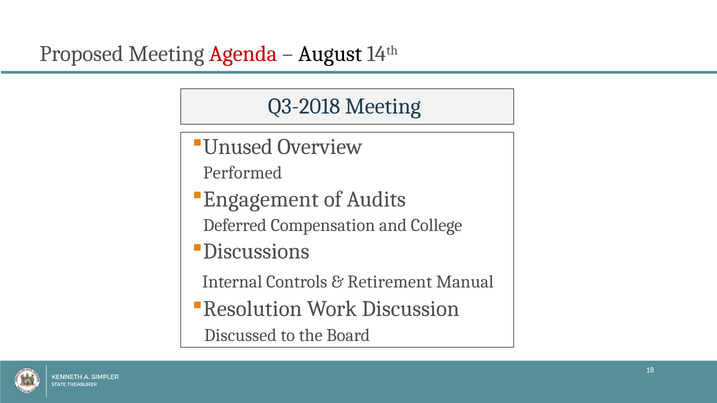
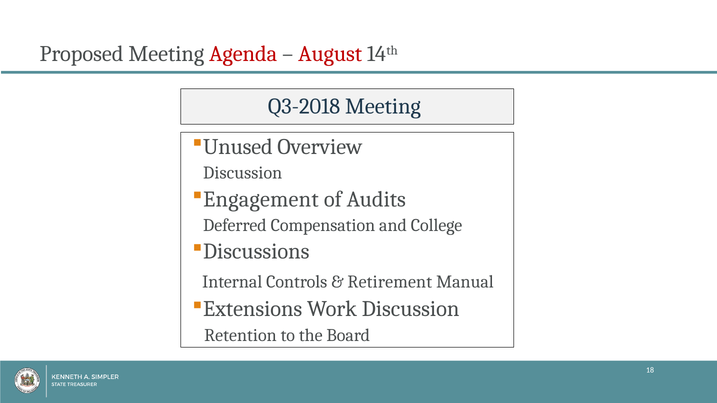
August colour: black -> red (330, 54)
Performed: Performed -> Discussion (243, 173)
Resolution: Resolution -> Extensions (253, 309)
Discussed: Discussed -> Retention (240, 335)
